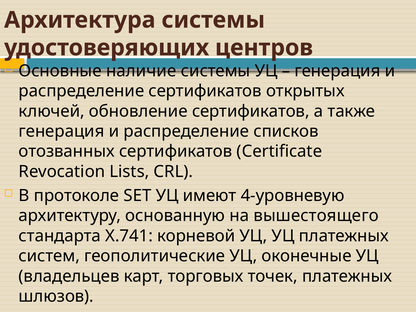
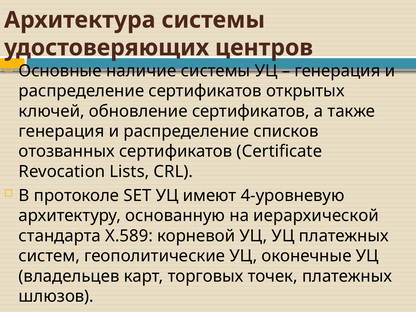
вышестоящего: вышестоящего -> иерархической (316, 216)
X.741: X.741 -> X.589 (129, 236)
